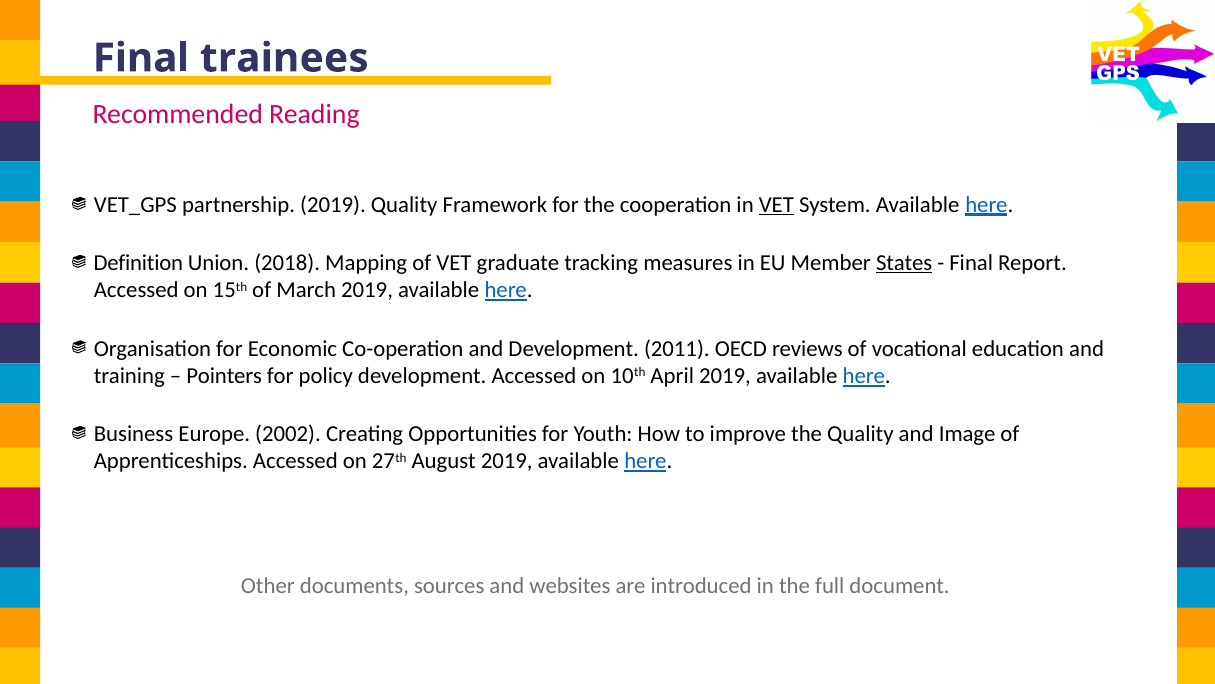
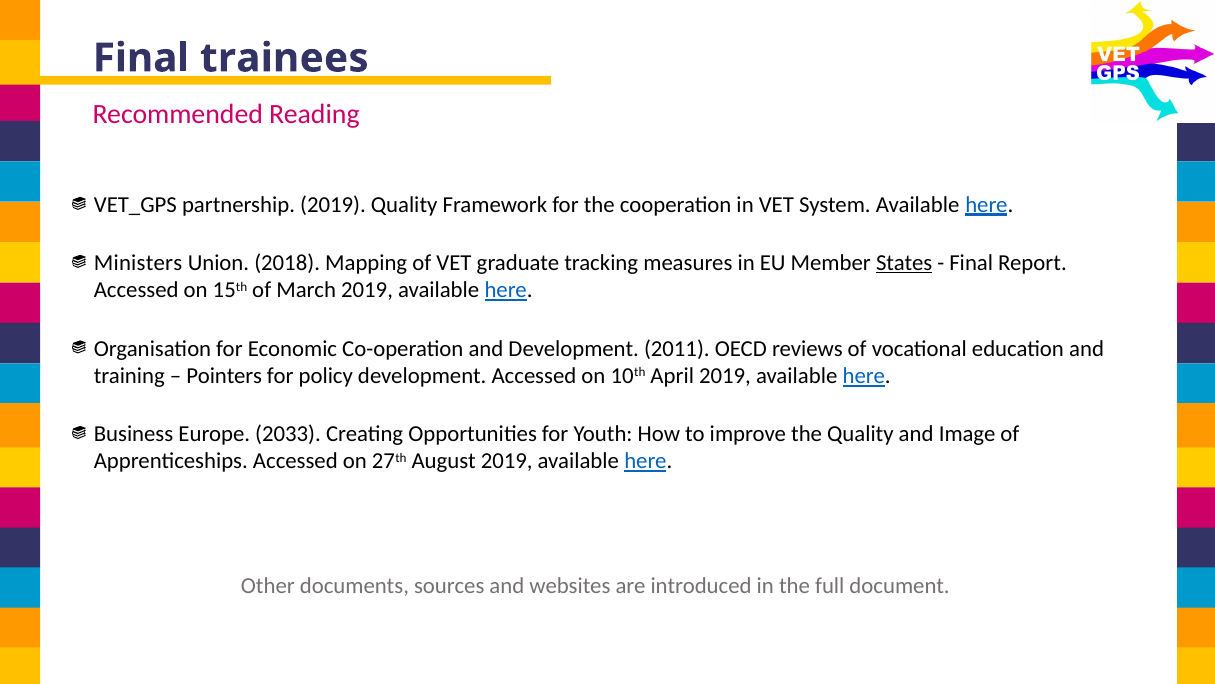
VET underline: present -> none (776, 205)
Definition: Definition -> Ministers (138, 263)
2002: 2002 -> 2033 (288, 434)
